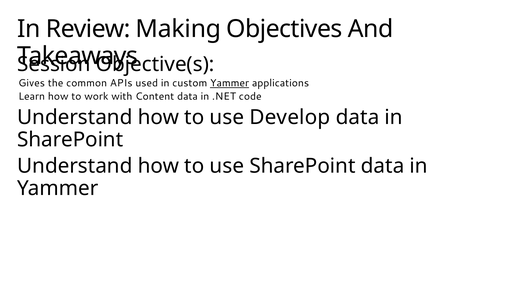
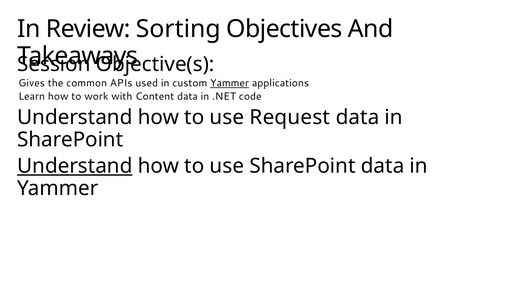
Making: Making -> Sorting (178, 29)
Develop: Develop -> Request (290, 117)
Understand underline: none -> present (75, 166)
